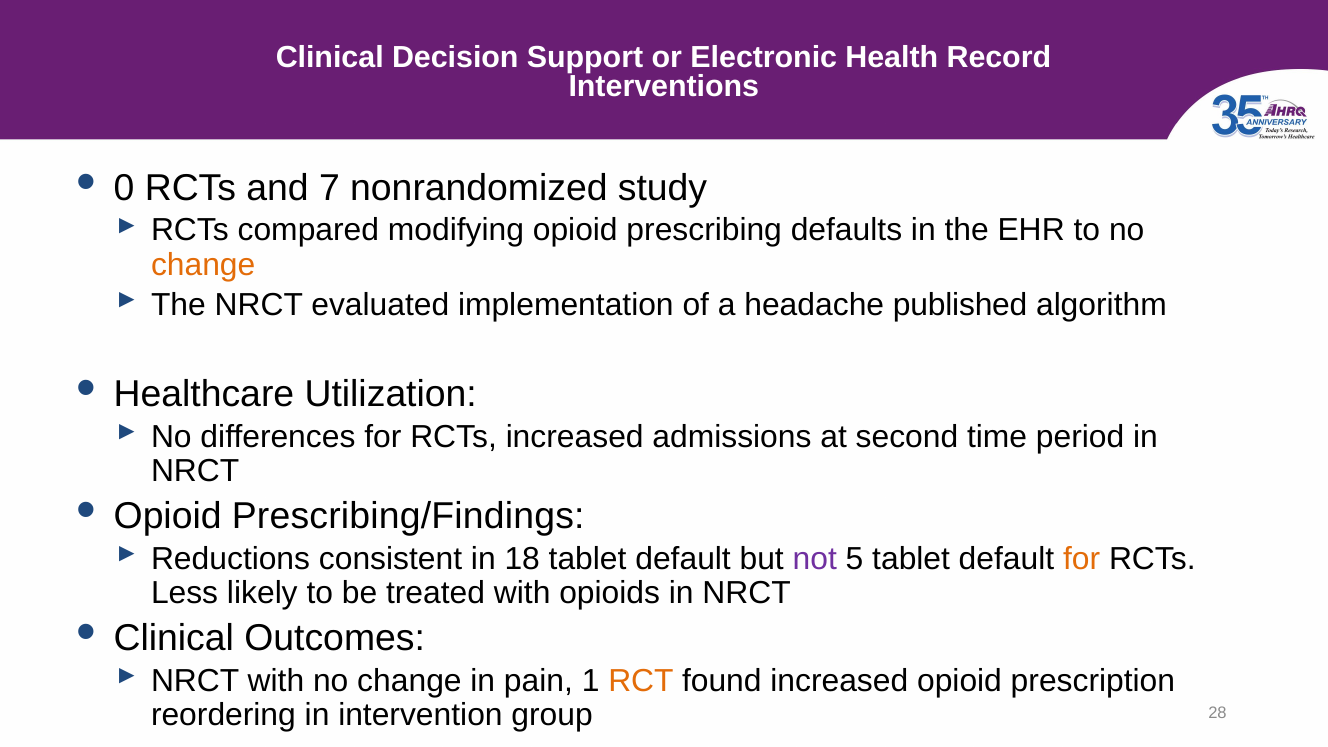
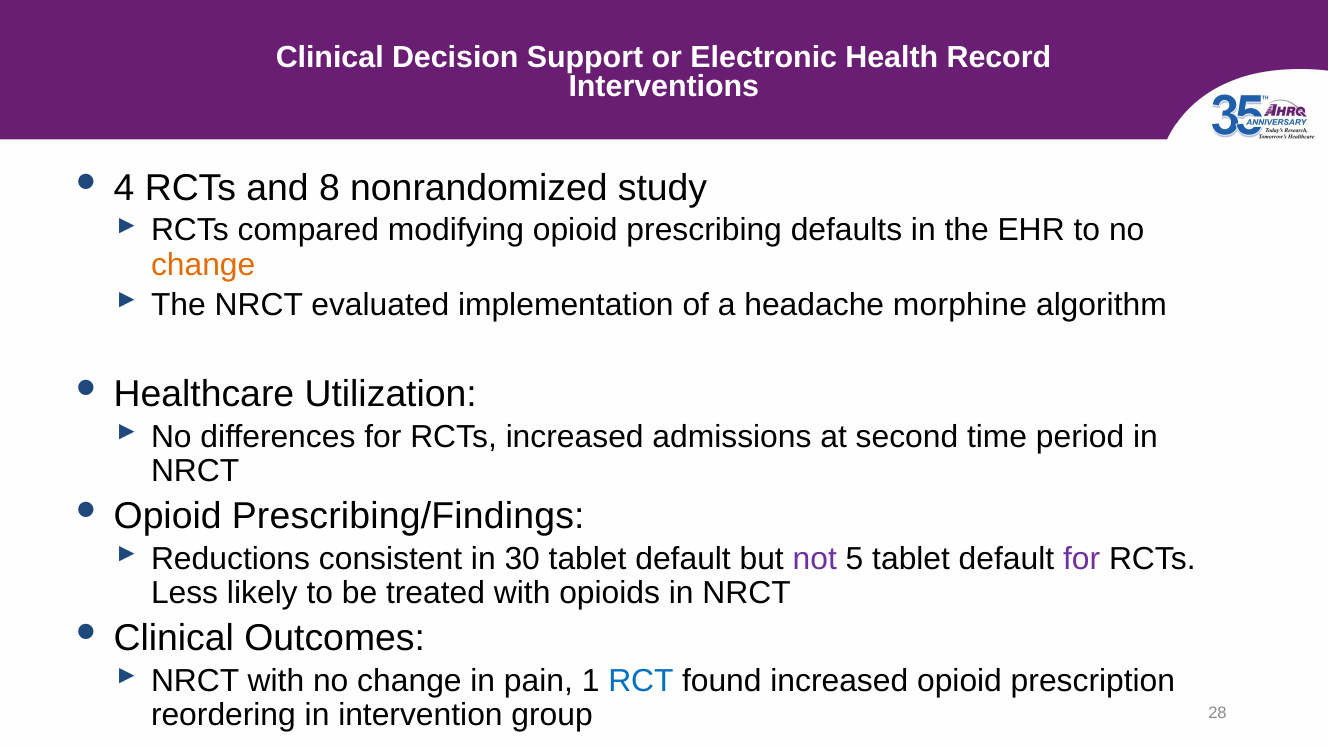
0: 0 -> 4 (124, 188)
7: 7 -> 8 (330, 188)
published: published -> morphine (960, 305)
18: 18 -> 30 (522, 559)
for colour: orange -> purple (1082, 559)
RCT colour: orange -> blue (641, 681)
